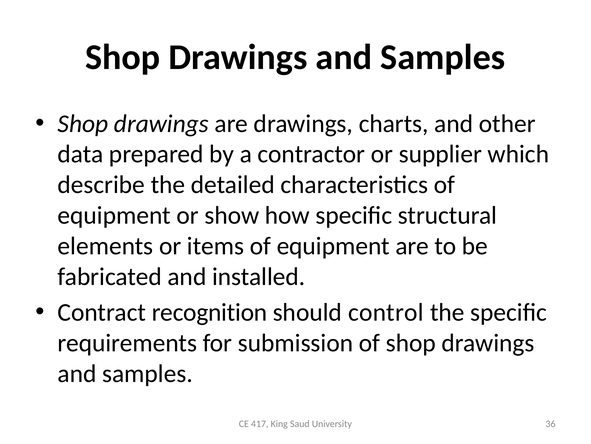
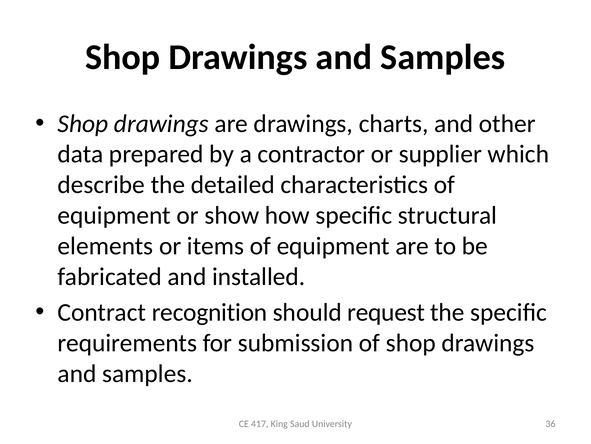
control: control -> request (386, 312)
